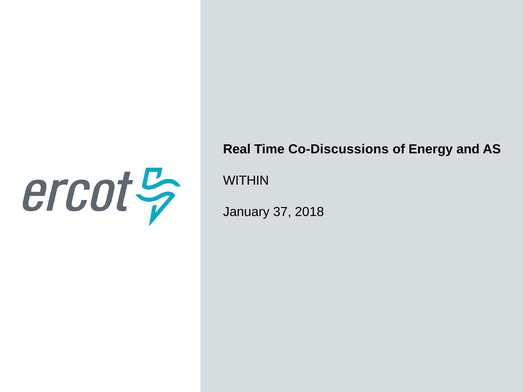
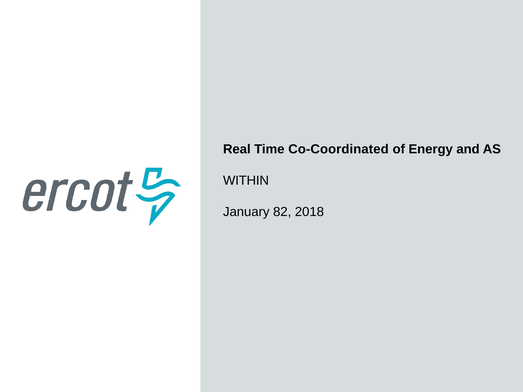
Co-Discussions: Co-Discussions -> Co-Coordinated (338, 149)
37: 37 -> 82 (282, 212)
